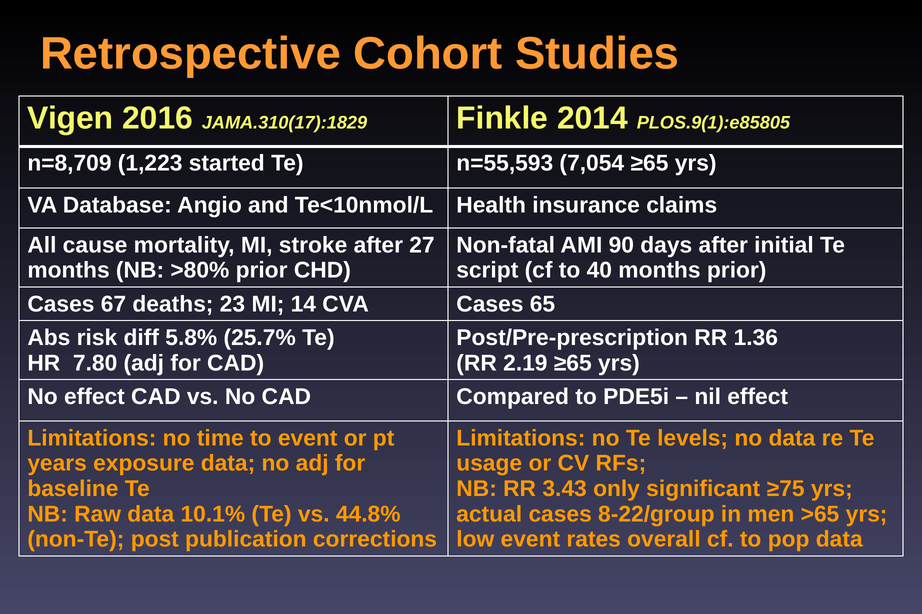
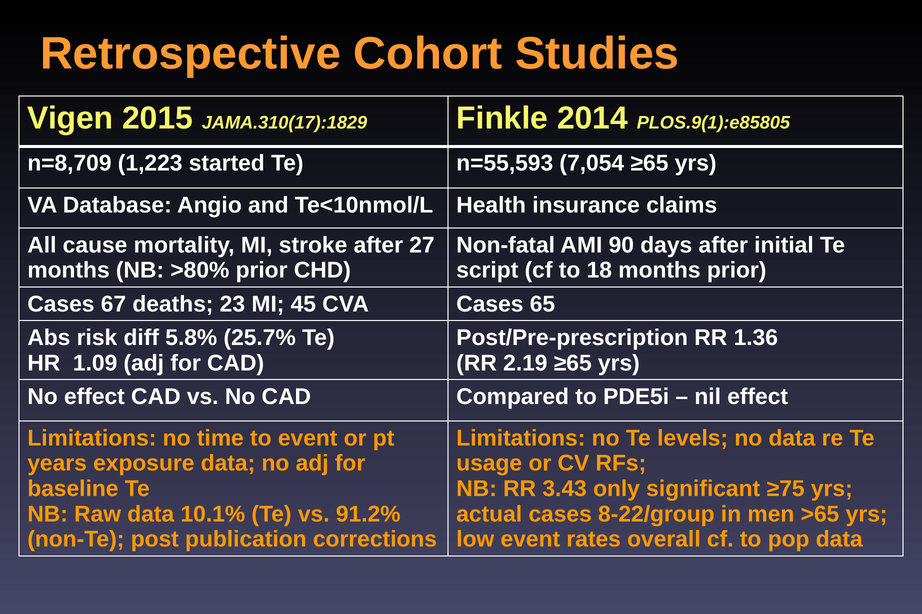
2016: 2016 -> 2015 (158, 118)
40: 40 -> 18 (599, 271)
14: 14 -> 45 (303, 304)
7.80: 7.80 -> 1.09 (95, 363)
44.8%: 44.8% -> 91.2% (368, 515)
